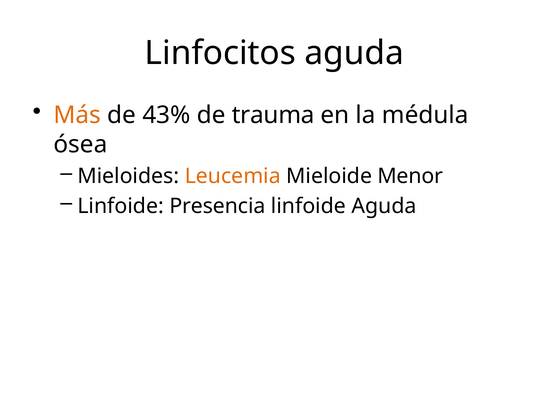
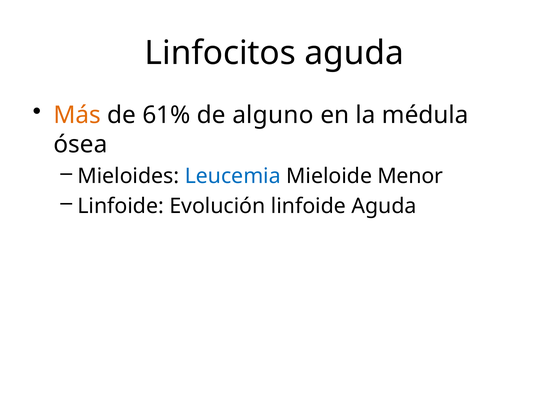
43%: 43% -> 61% (166, 115)
trauma: trauma -> alguno (273, 115)
Leucemia colour: orange -> blue (233, 176)
Presencia: Presencia -> Evolución (217, 206)
